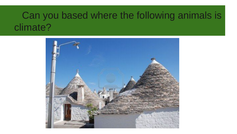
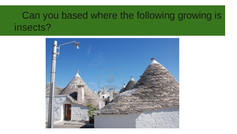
animals: animals -> growing (195, 15)
climate: climate -> insects (33, 27)
